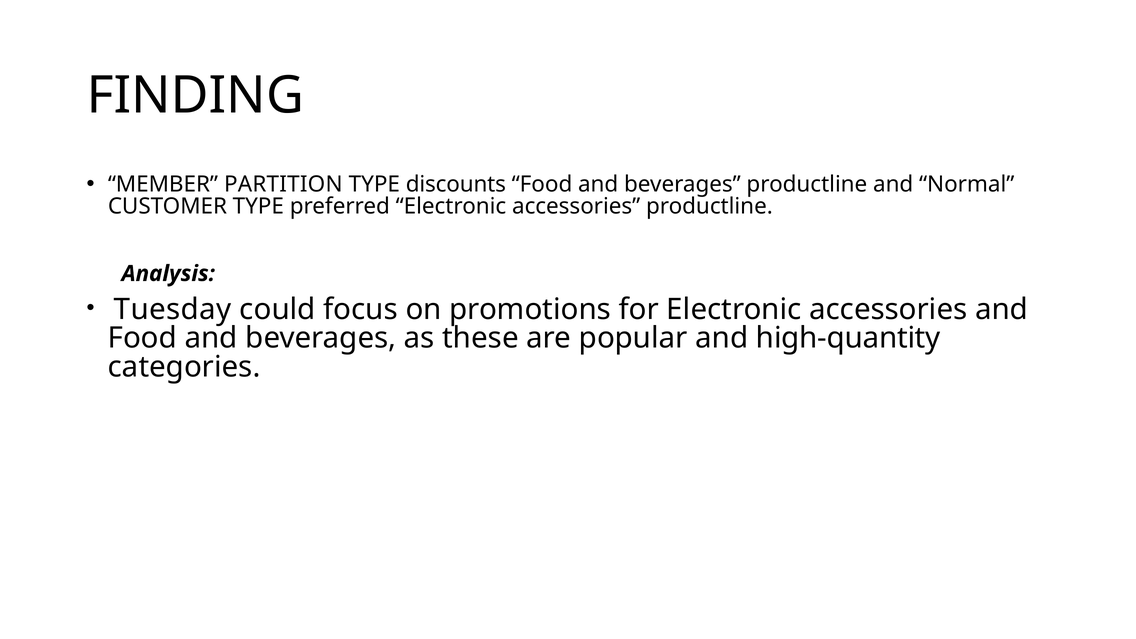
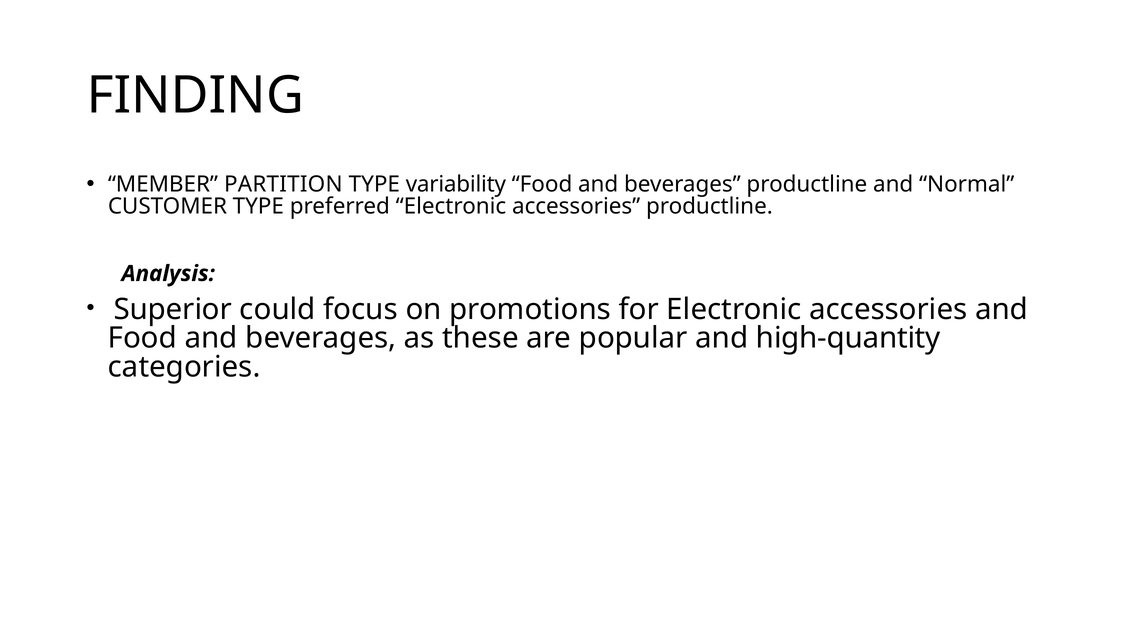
discounts: discounts -> variability (456, 184)
Tuesday: Tuesday -> Superior (173, 309)
